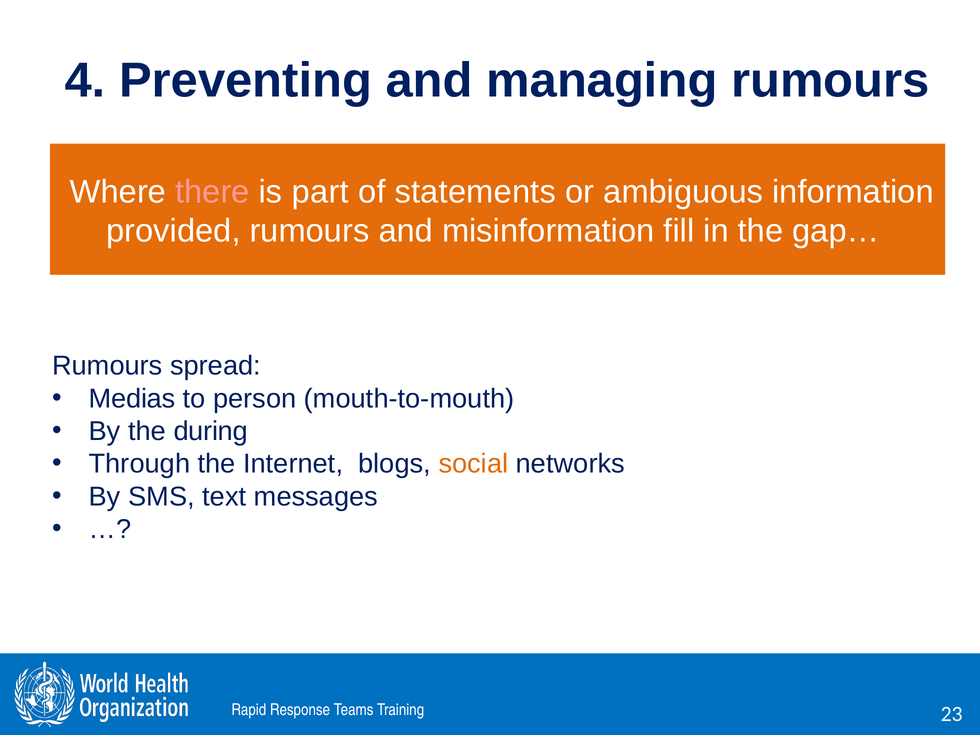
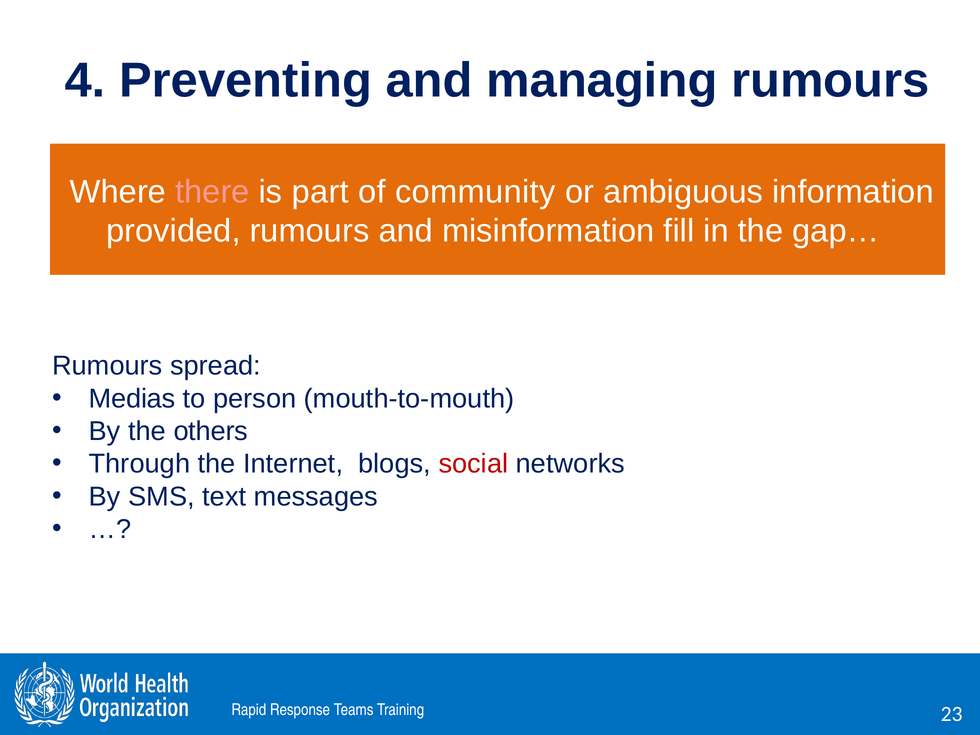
statements: statements -> community (475, 192)
during: during -> others (211, 431)
social colour: orange -> red (473, 464)
